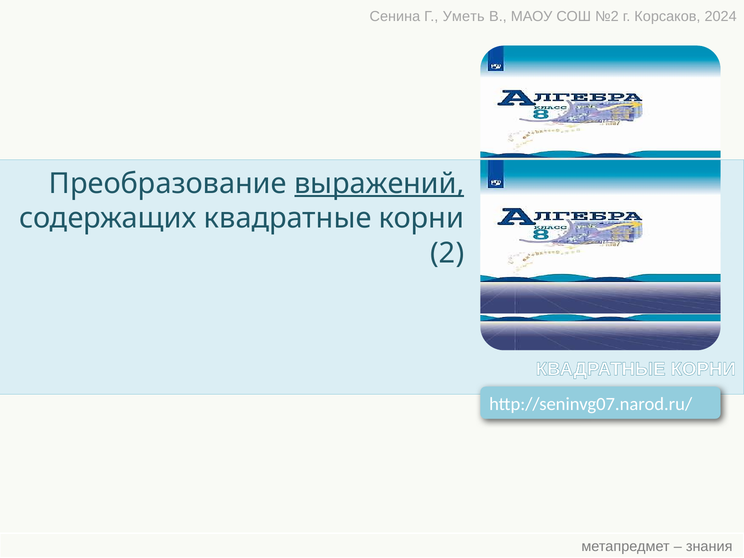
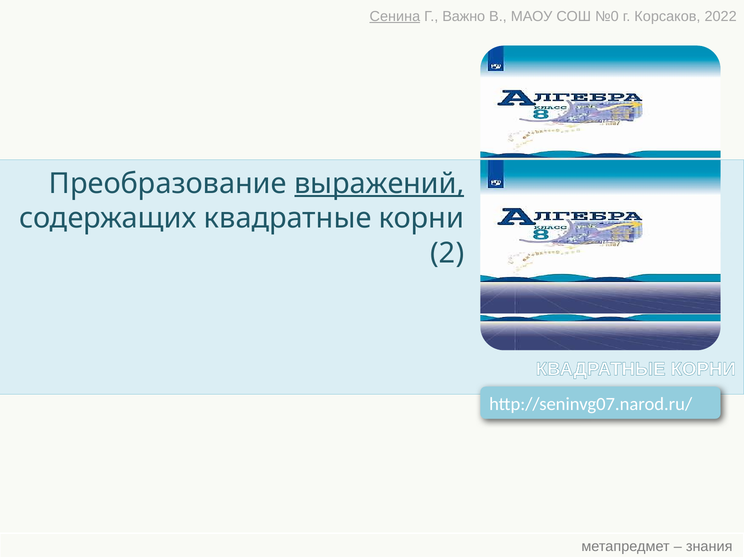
Сенина underline: none -> present (395, 16)
Уметь: Уметь -> Важно (464, 16)
№2: №2 -> №0 (607, 16)
2024: 2024 -> 2022 (721, 16)
